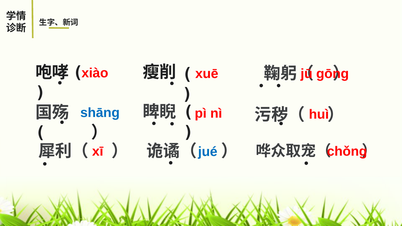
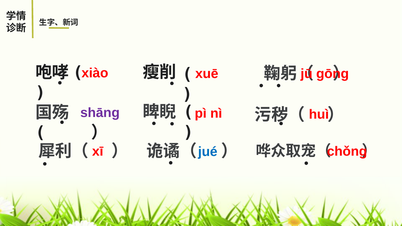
shānɡ colour: blue -> purple (100, 113)
